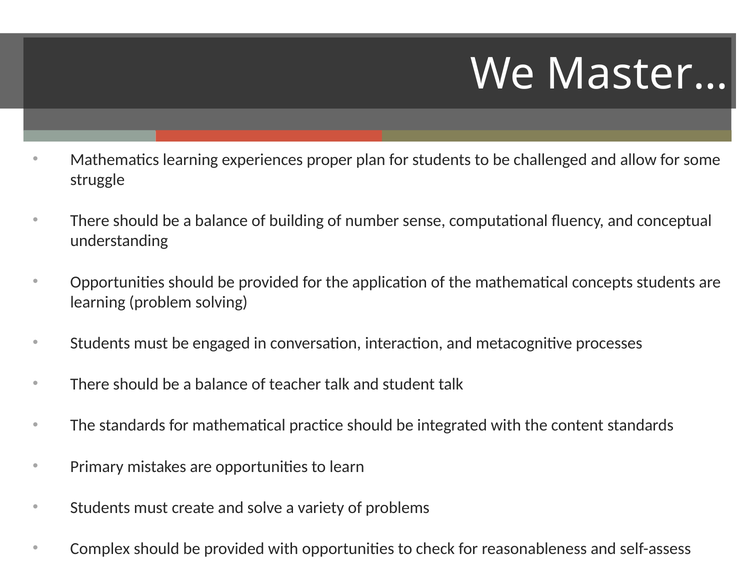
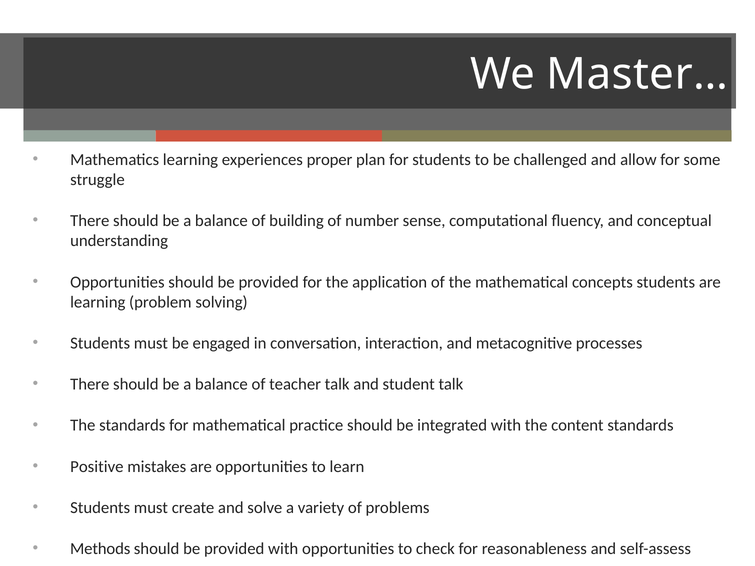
Primary: Primary -> Positive (97, 467)
Complex: Complex -> Methods (100, 549)
